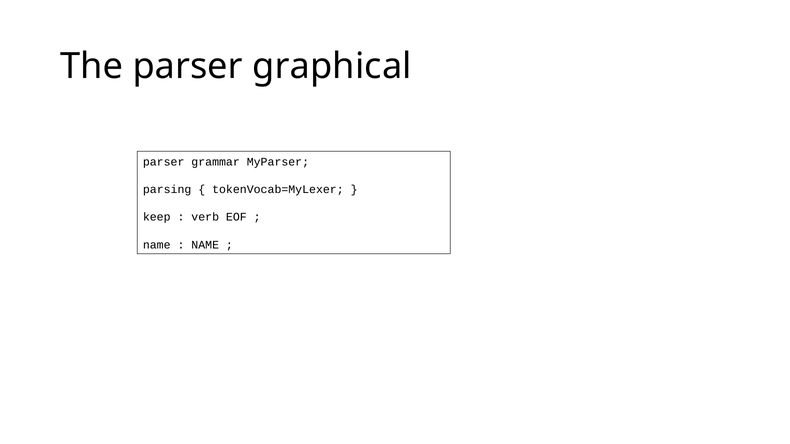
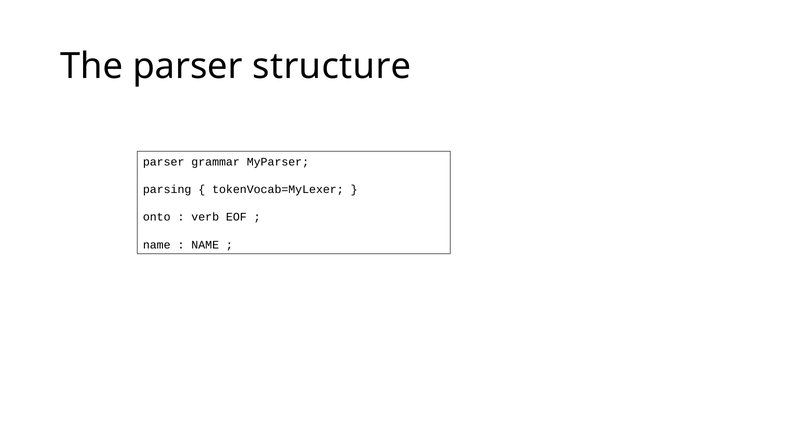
graphical: graphical -> structure (332, 66)
keep: keep -> onto (157, 217)
